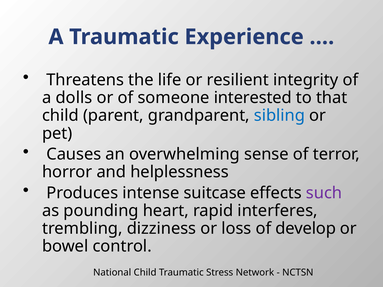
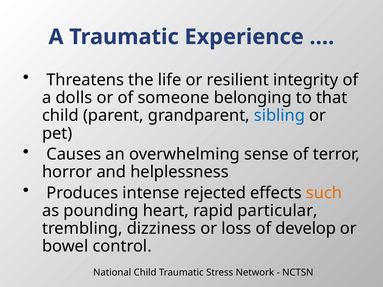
interested: interested -> belonging (253, 98)
suitcase: suitcase -> rejected (215, 193)
such colour: purple -> orange (324, 193)
interferes: interferes -> particular (278, 211)
